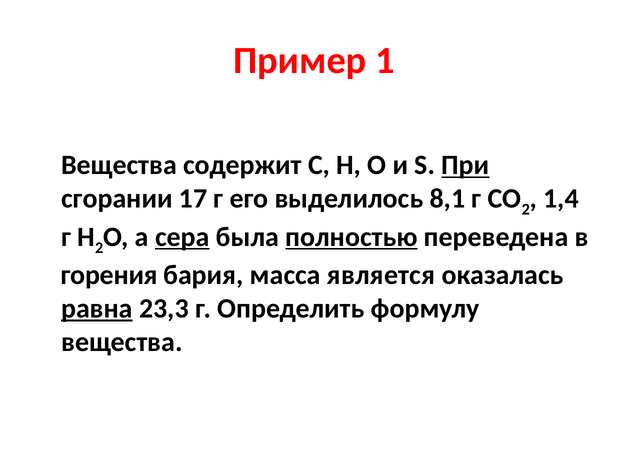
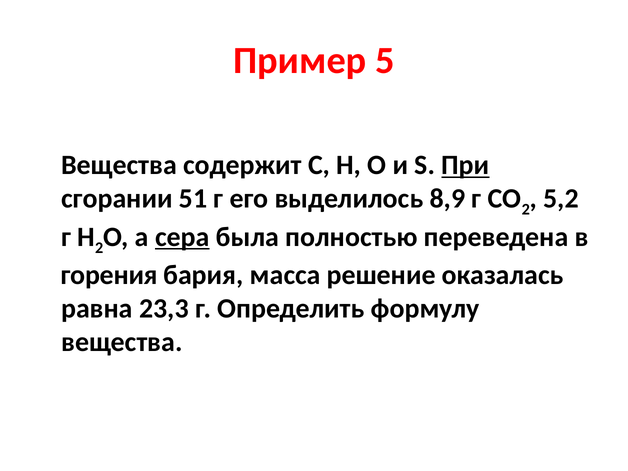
1: 1 -> 5 (385, 61)
17: 17 -> 51 (193, 199)
8,1: 8,1 -> 8,9 (447, 199)
1,4: 1,4 -> 5,2 (561, 199)
полностью underline: present -> none (351, 237)
является: является -> решение (381, 275)
равна underline: present -> none (97, 308)
